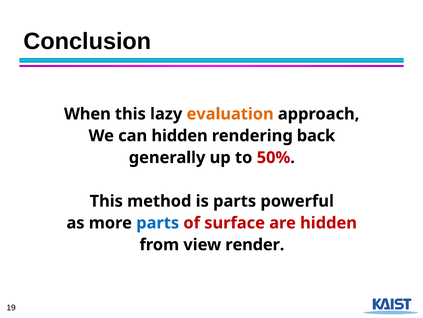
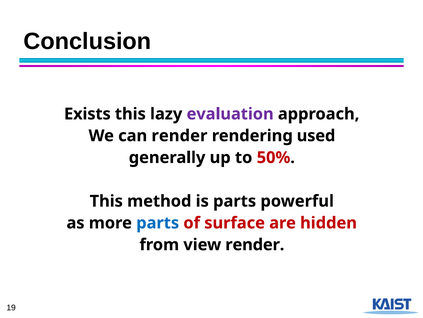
When: When -> Exists (87, 114)
evaluation colour: orange -> purple (230, 114)
can hidden: hidden -> render (179, 135)
back: back -> used (316, 135)
